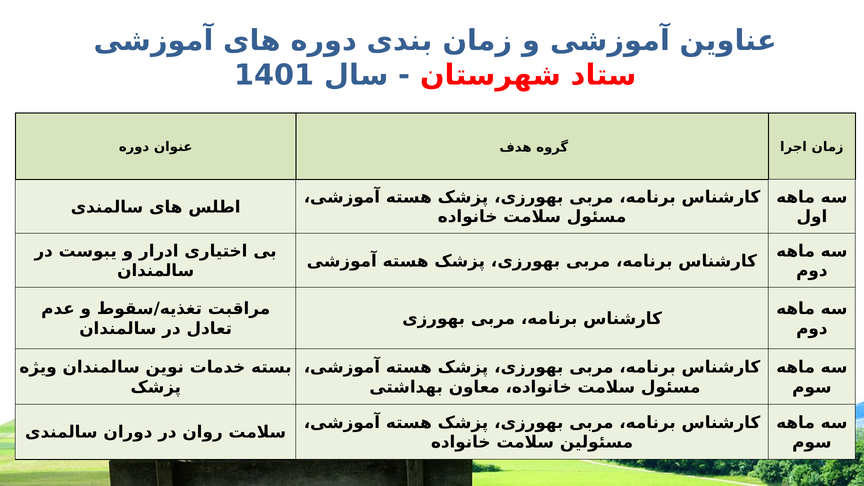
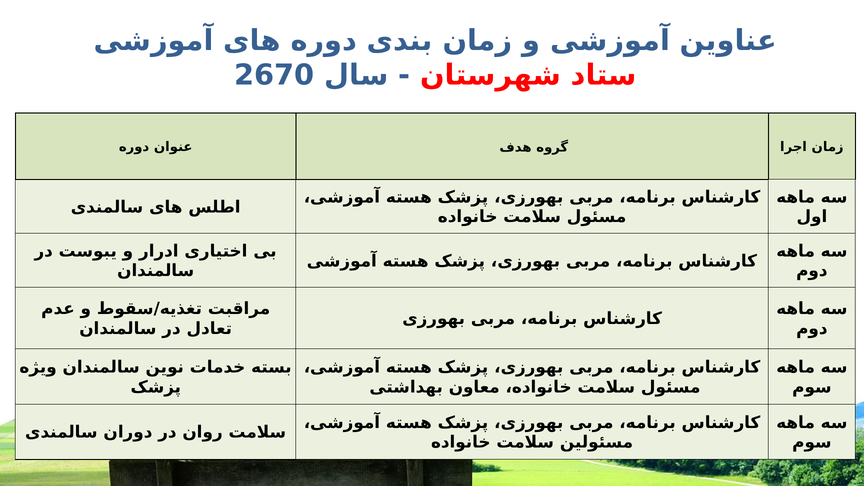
1401: 1401 -> 2670 (274, 75)
